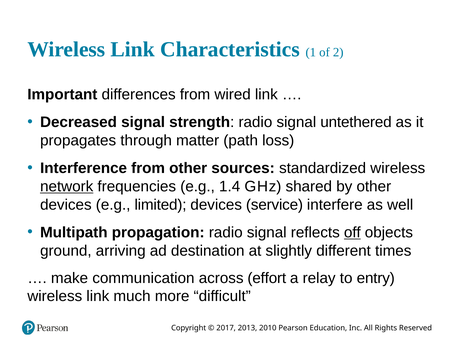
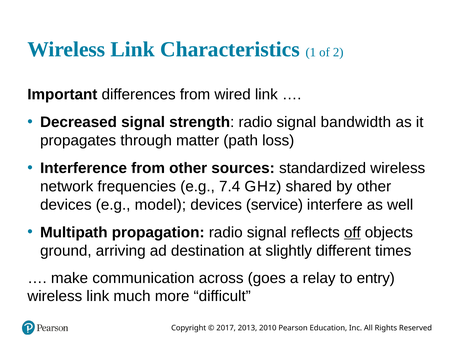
untethered: untethered -> bandwidth (356, 122)
network underline: present -> none (67, 187)
1.4: 1.4 -> 7.4 (230, 187)
limited: limited -> model (160, 205)
effort: effort -> goes (267, 278)
